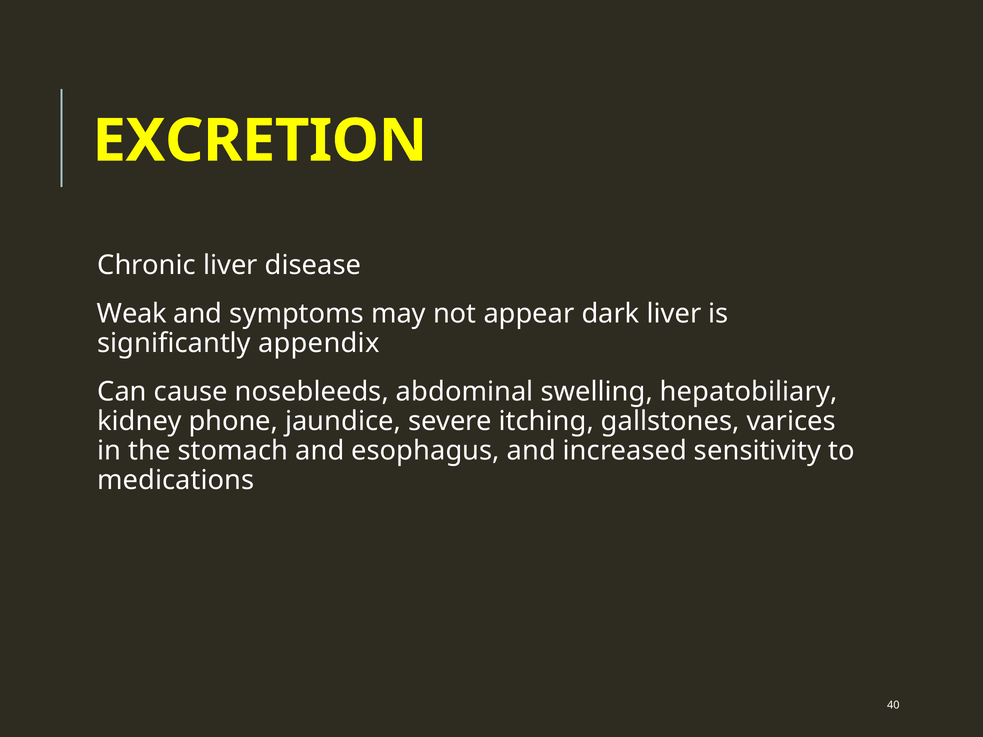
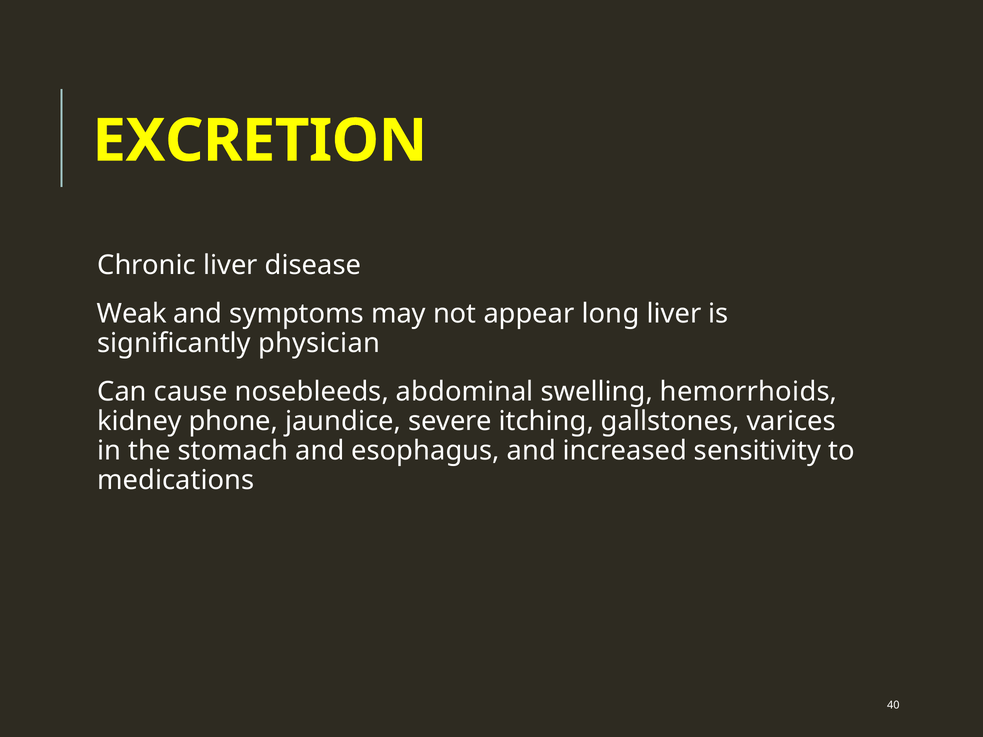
dark: dark -> long (610, 314)
appendix: appendix -> physician (319, 343)
hepatobiliary: hepatobiliary -> hemorrhoids (749, 392)
